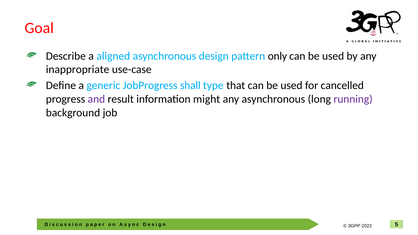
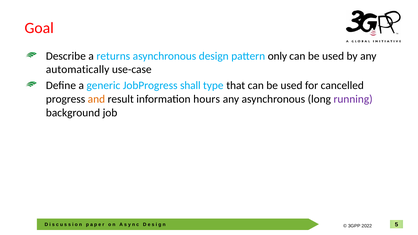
aligned: aligned -> returns (113, 56)
inappropriate: inappropriate -> automatically (78, 70)
and colour: purple -> orange (96, 99)
might: might -> hours (207, 99)
